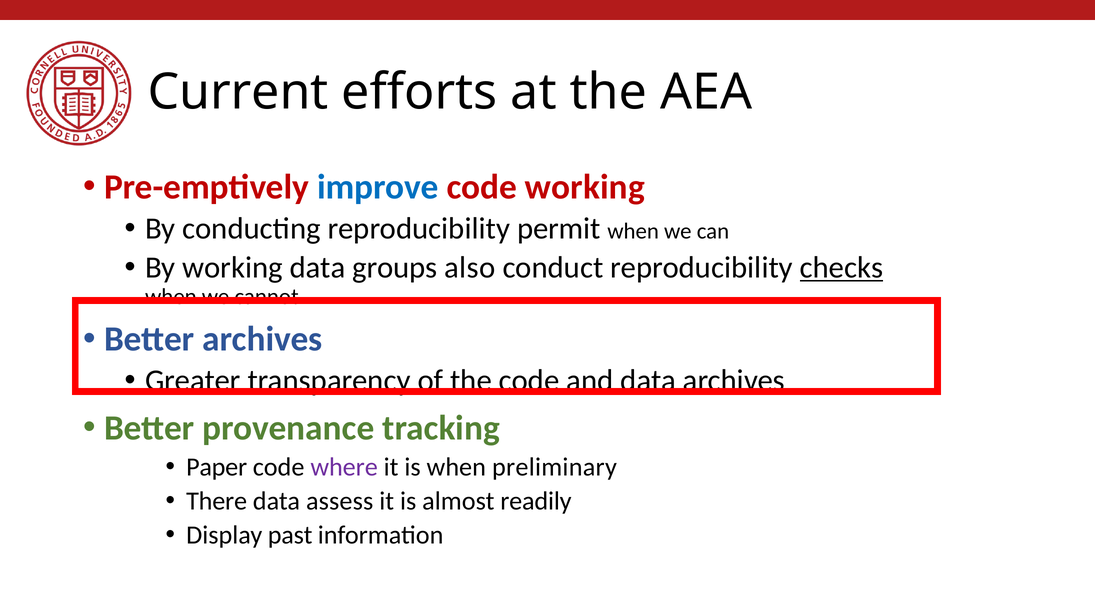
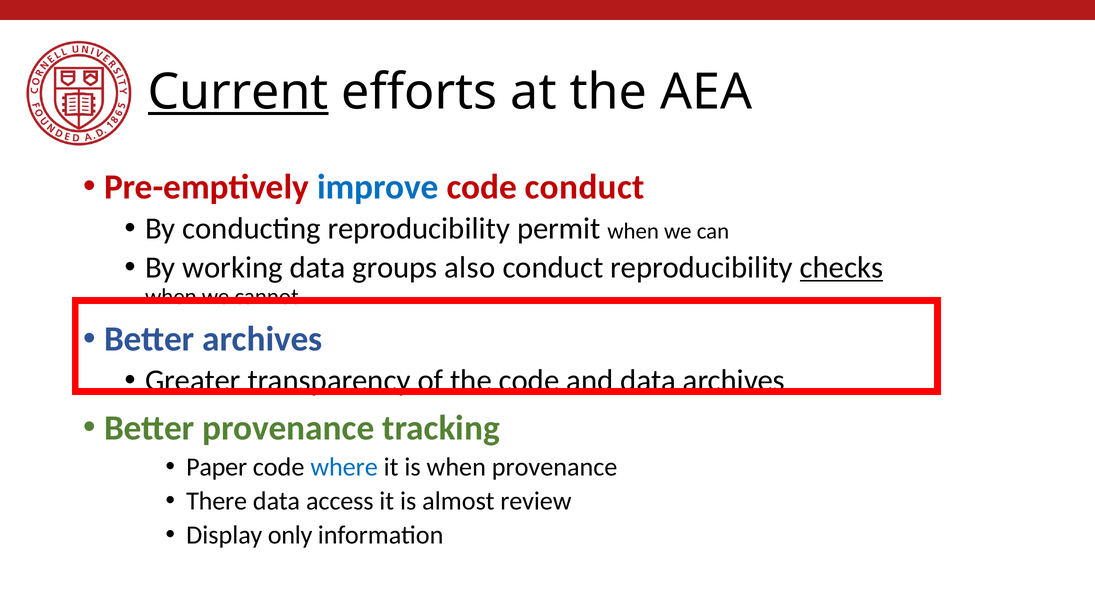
Current underline: none -> present (238, 92)
code working: working -> conduct (585, 187)
where colour: purple -> blue (344, 467)
when preliminary: preliminary -> provenance (555, 467)
assess: assess -> access (340, 501)
readily: readily -> review (536, 501)
past: past -> only (290, 535)
